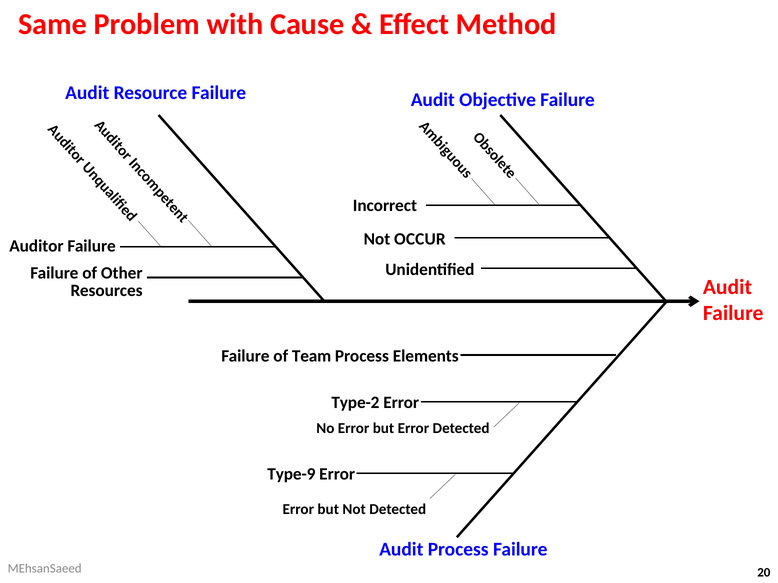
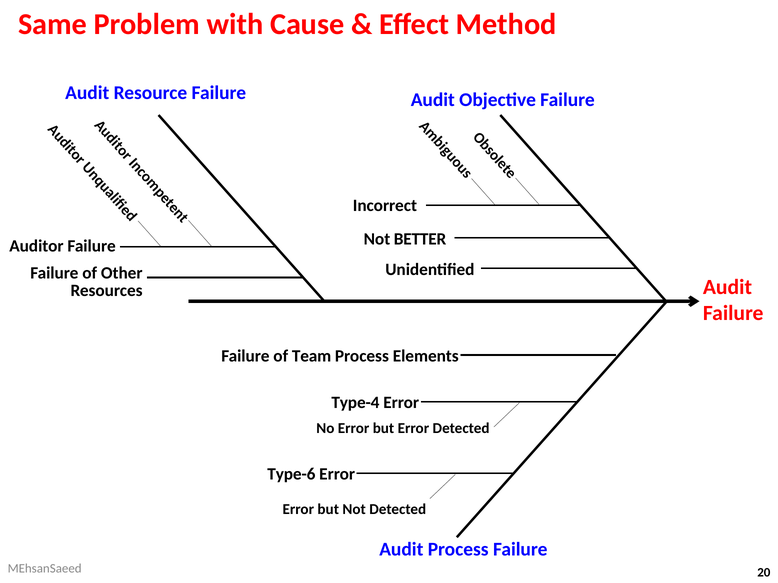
OCCUR: OCCUR -> BETTER (420, 239)
Type-2: Type-2 -> Type-4 (355, 403)
Type-9: Type-9 -> Type-6 (291, 475)
